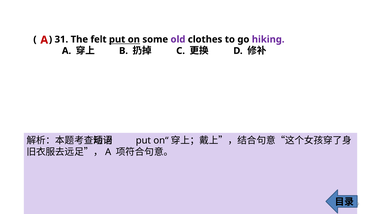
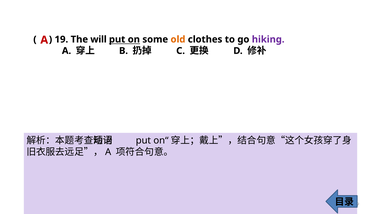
31: 31 -> 19 (61, 39)
felt: felt -> will (99, 39)
old colour: purple -> orange (178, 39)
